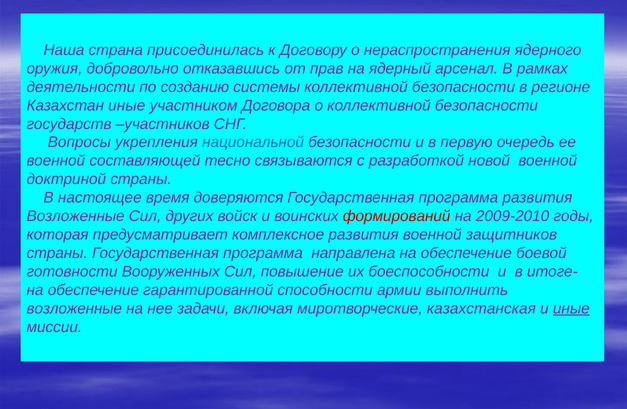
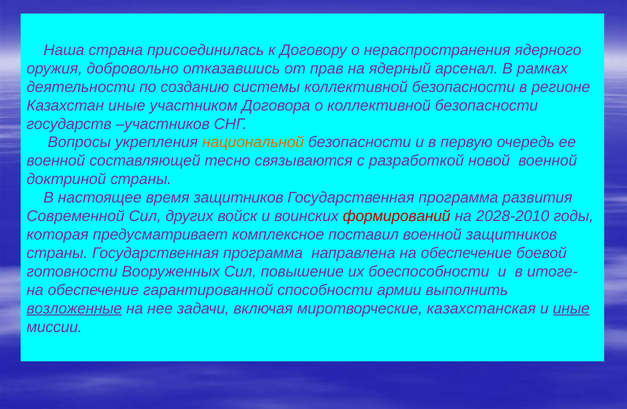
национальной colour: blue -> orange (253, 142)
время доверяются: доверяются -> защитников (239, 198)
Возложенные: Возложенные -> Современной (76, 216)
2009-2010: 2009-2010 -> 2028-2010 (513, 216)
комплексное развития: развития -> поставил (364, 235)
возложенные underline: none -> present (74, 308)
